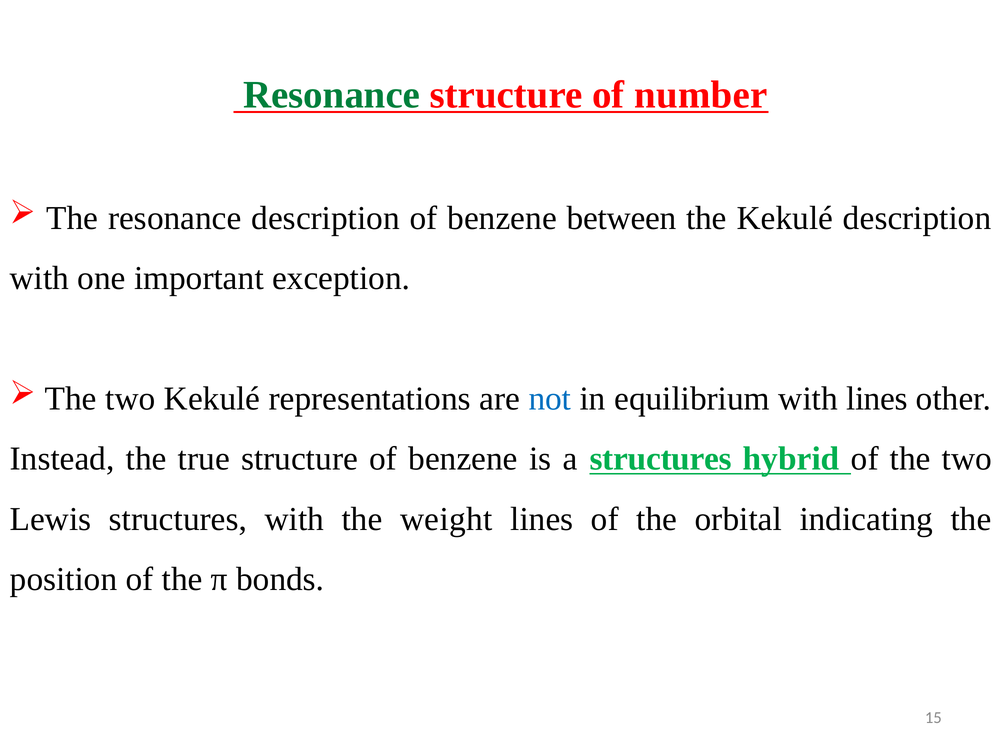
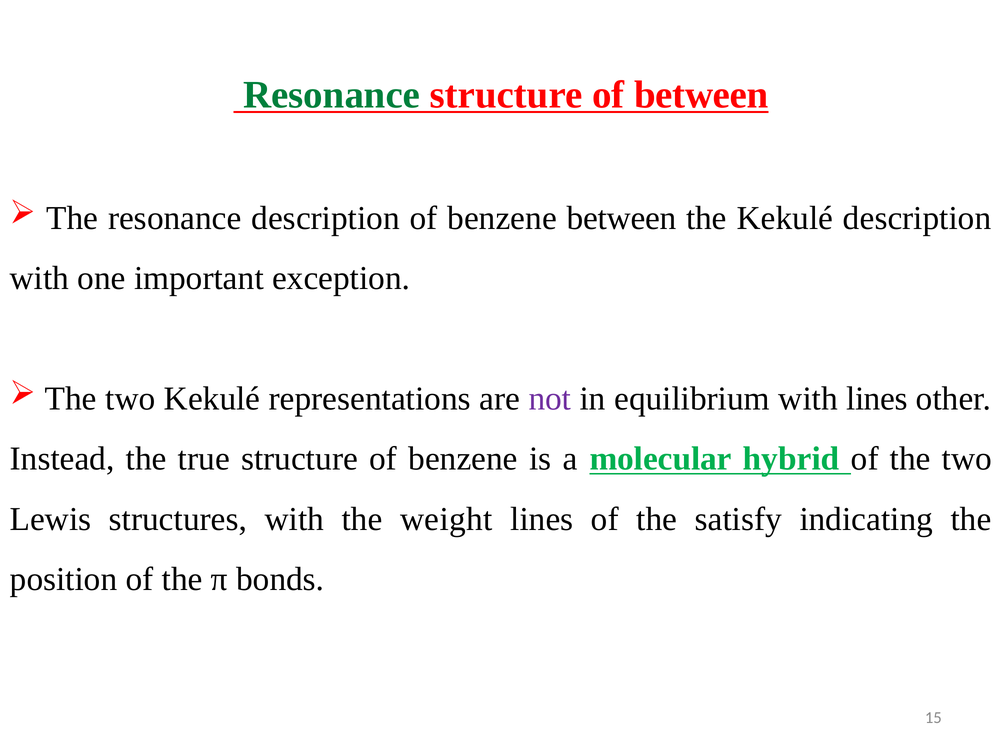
of number: number -> between (701, 95)
not colour: blue -> purple (550, 398)
a structures: structures -> molecular (661, 459)
orbital: orbital -> satisfy (738, 519)
